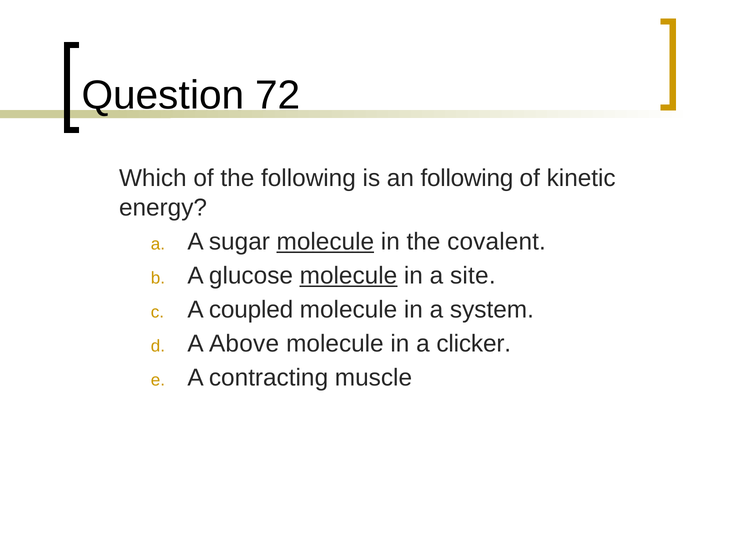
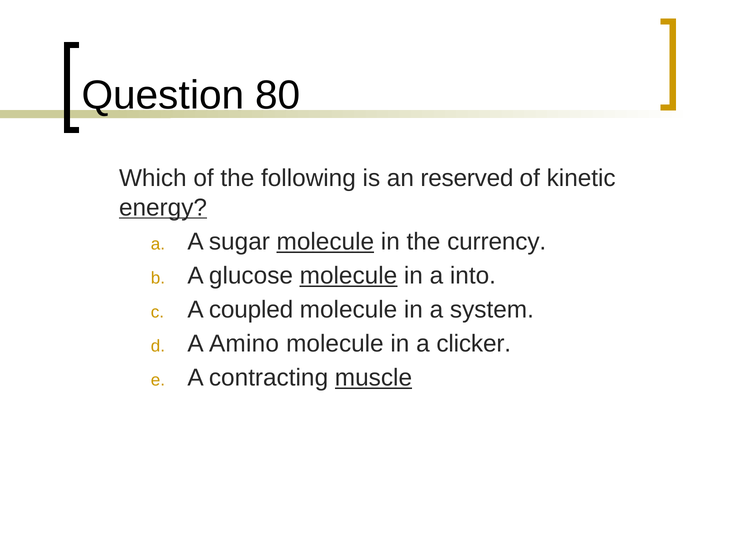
72: 72 -> 80 (278, 96)
an following: following -> reserved (467, 178)
energy underline: none -> present (163, 208)
covalent: covalent -> currency (497, 242)
site: site -> into (473, 276)
Above: Above -> Amino (244, 344)
muscle underline: none -> present (373, 378)
